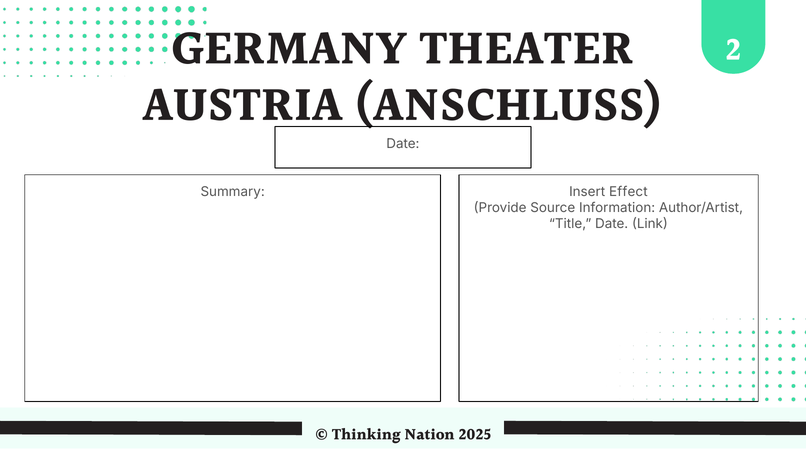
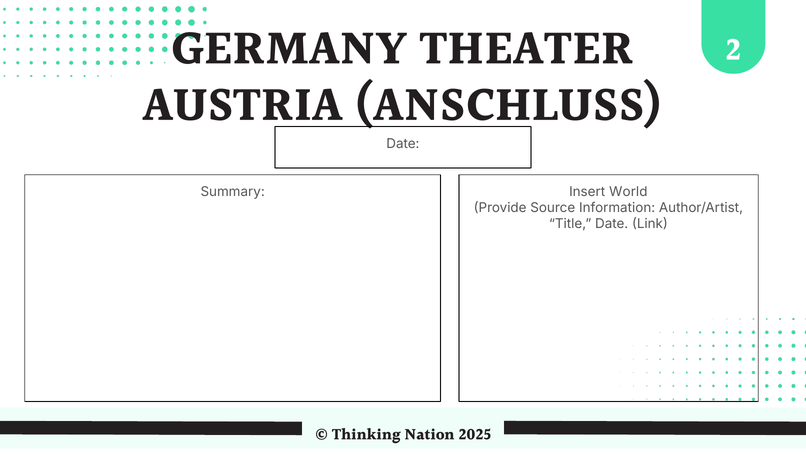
Effect: Effect -> World (628, 191)
